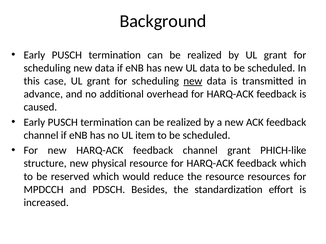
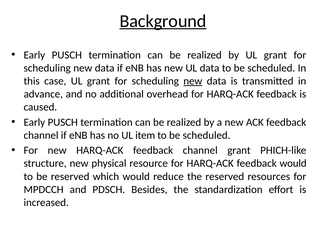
Background underline: none -> present (163, 21)
feedback which: which -> would (293, 164)
the resource: resource -> reserved (225, 177)
